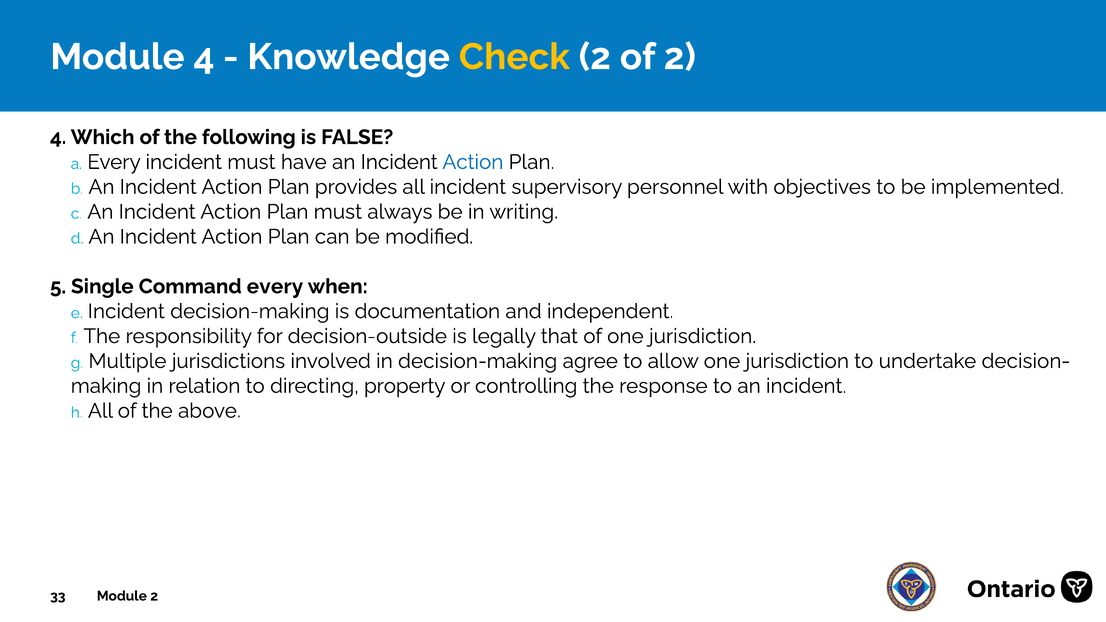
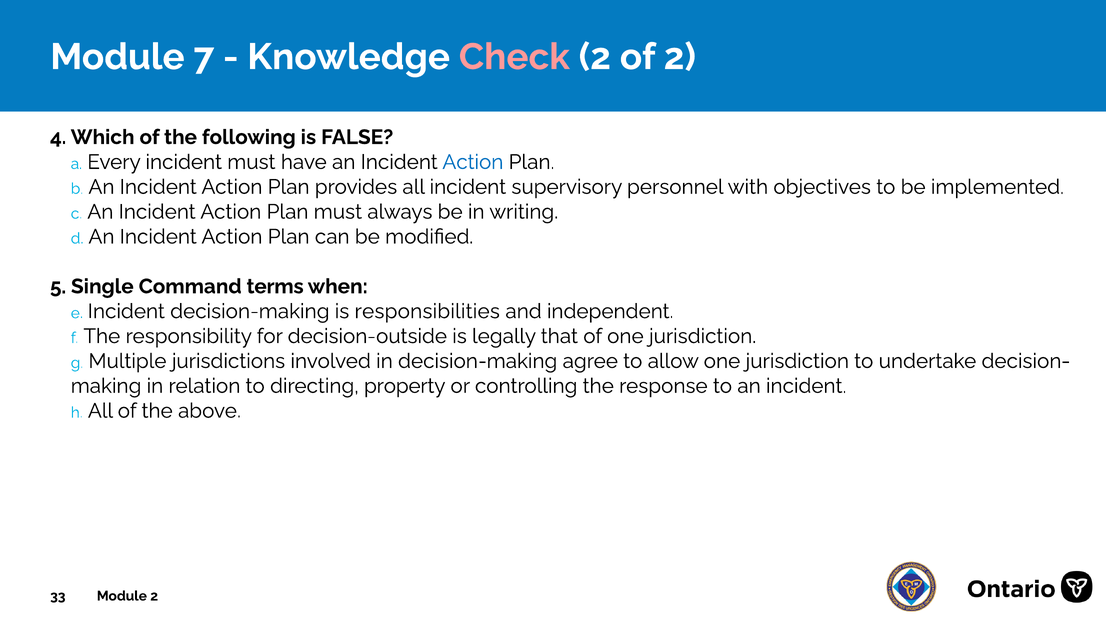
Module 4: 4 -> 7 (204, 57)
Check colour: yellow -> pink (514, 57)
Command every: every -> terms (275, 287)
documentation: documentation -> responsibilities (427, 311)
